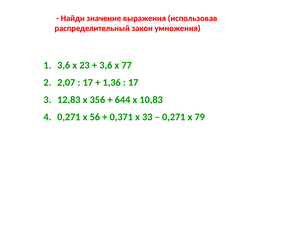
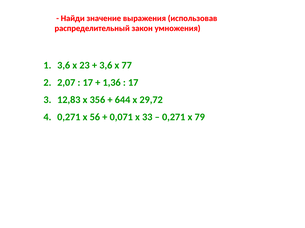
10,83: 10,83 -> 29,72 (151, 100)
0,371: 0,371 -> 0,071 (121, 117)
